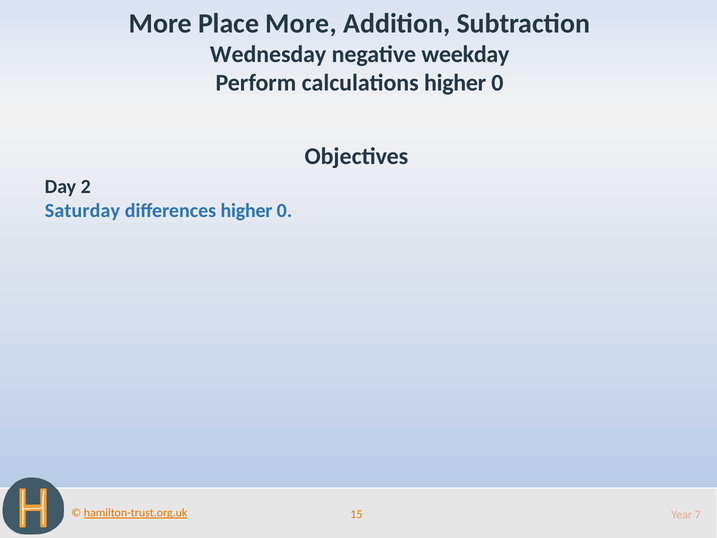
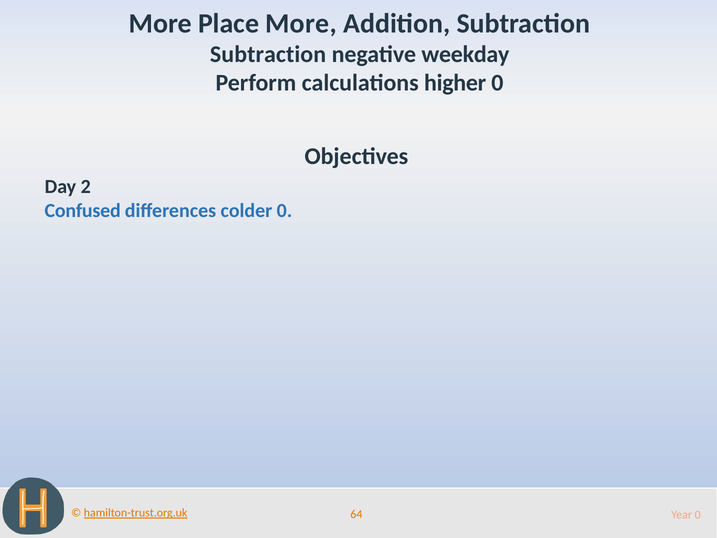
Wednesday: Wednesday -> Subtraction (268, 54)
Saturday: Saturday -> Confused (83, 211)
differences higher: higher -> colder (246, 211)
15: 15 -> 64 (356, 514)
Year 7: 7 -> 0 (698, 514)
